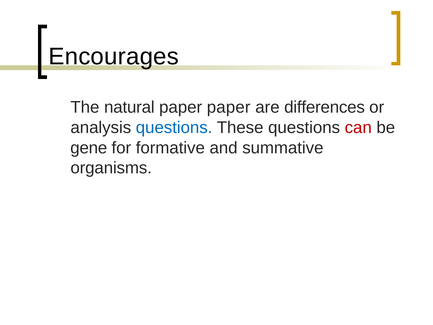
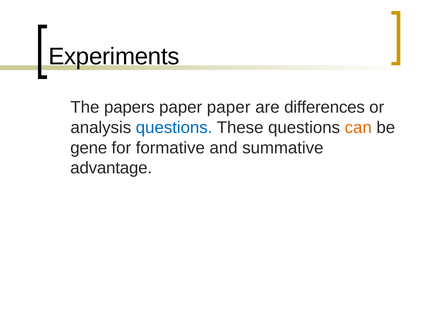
Encourages: Encourages -> Experiments (114, 57)
natural: natural -> papers (129, 107)
can colour: red -> orange (358, 127)
organisms: organisms -> advantage (111, 168)
